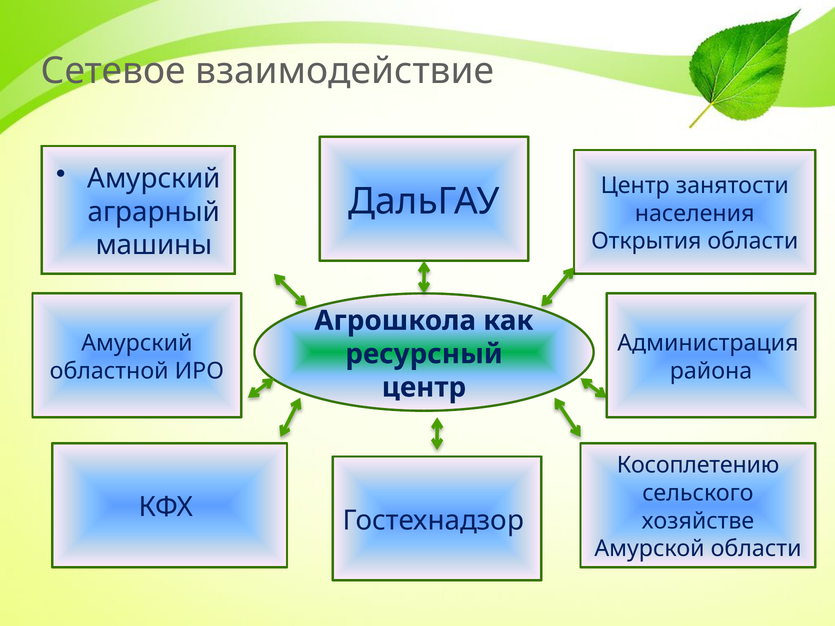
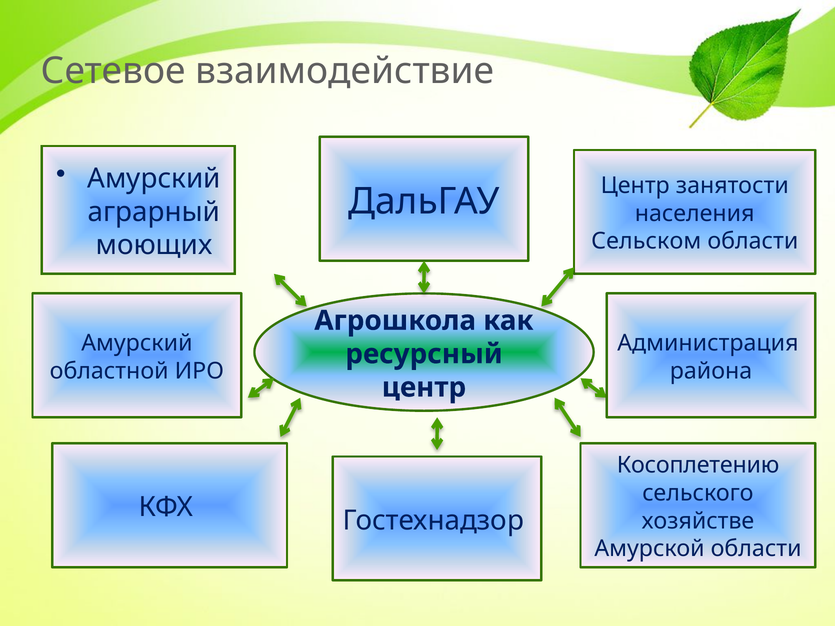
Открытия: Открытия -> Сельском (646, 241)
машины: машины -> моющих (154, 245)
